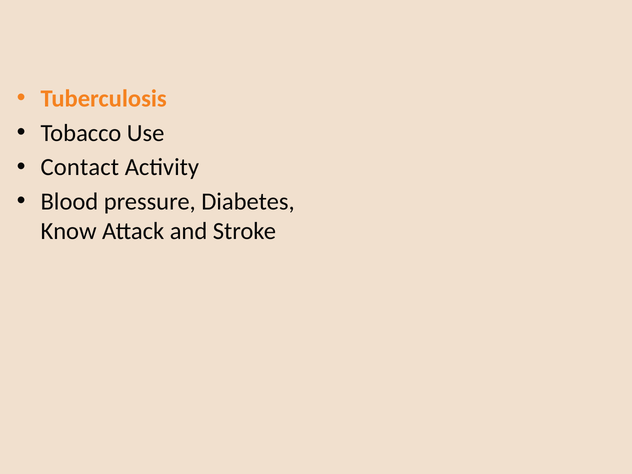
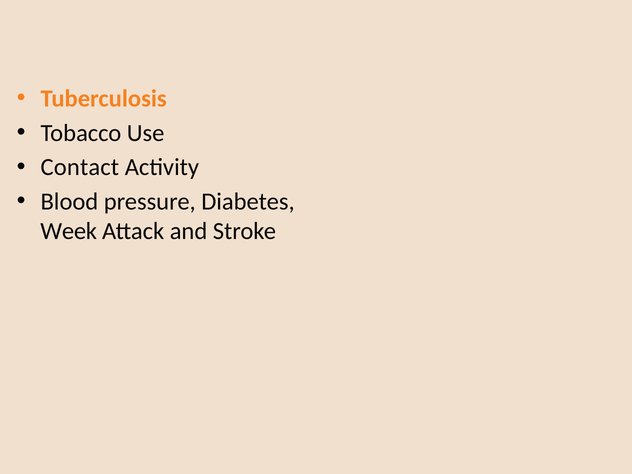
Know: Know -> Week (69, 231)
